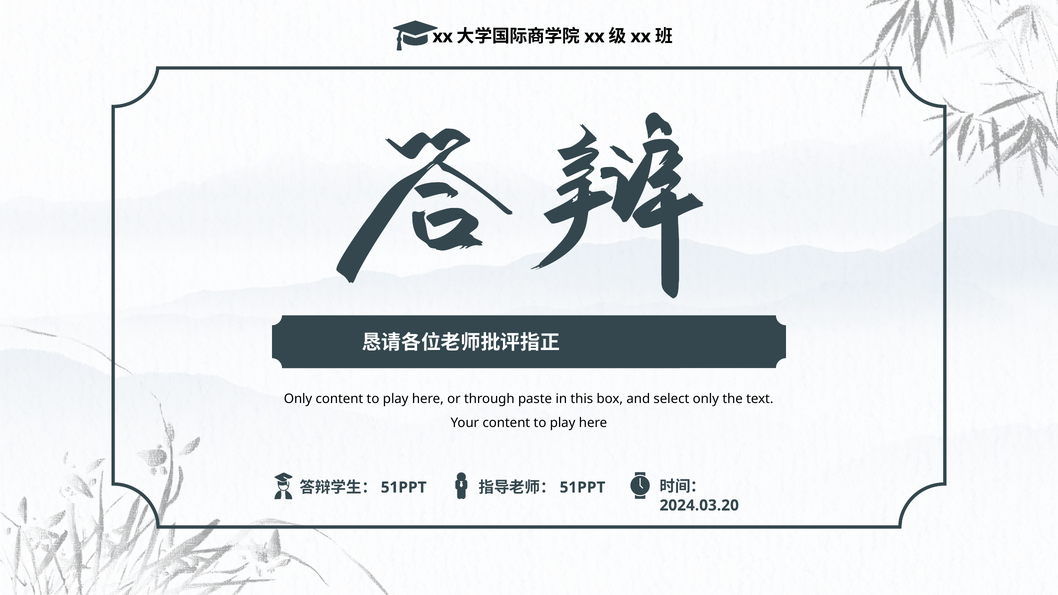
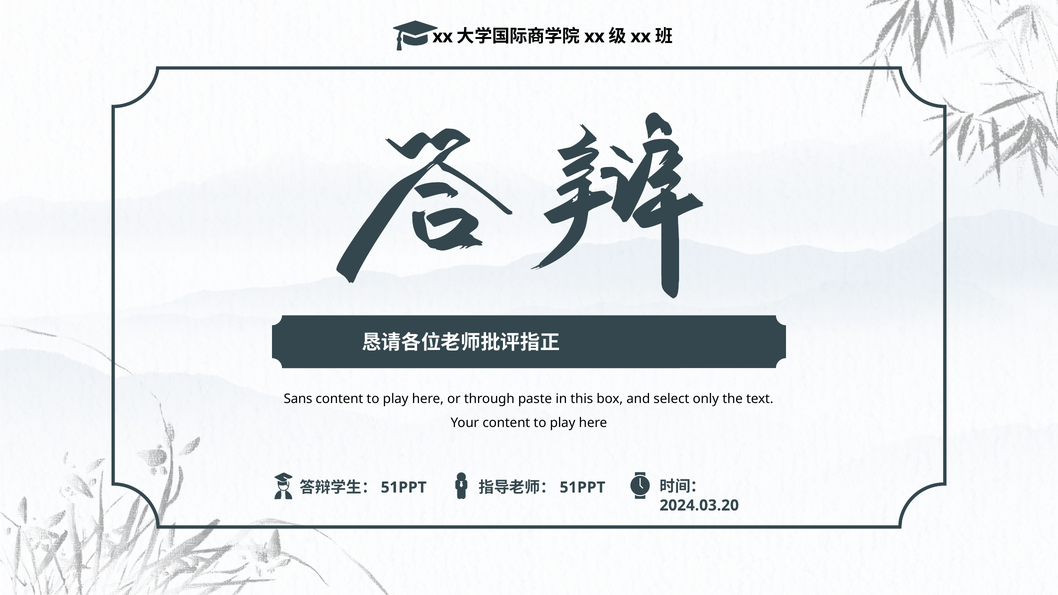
Only: Only -> Sans (298, 399)
